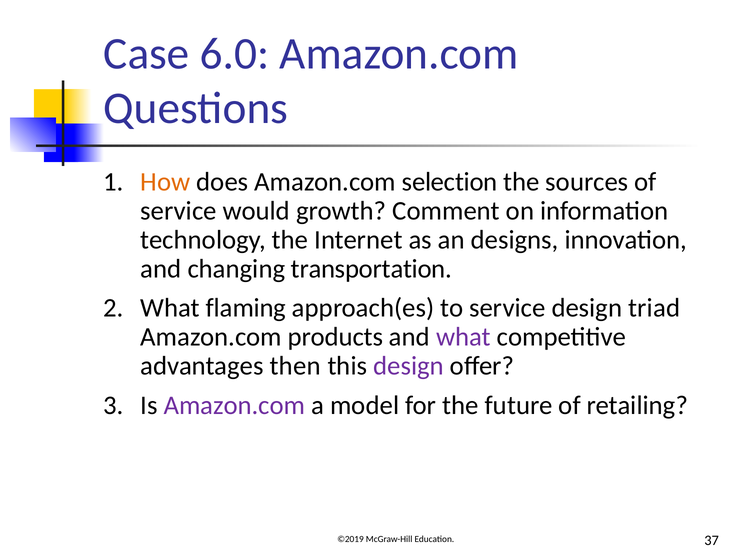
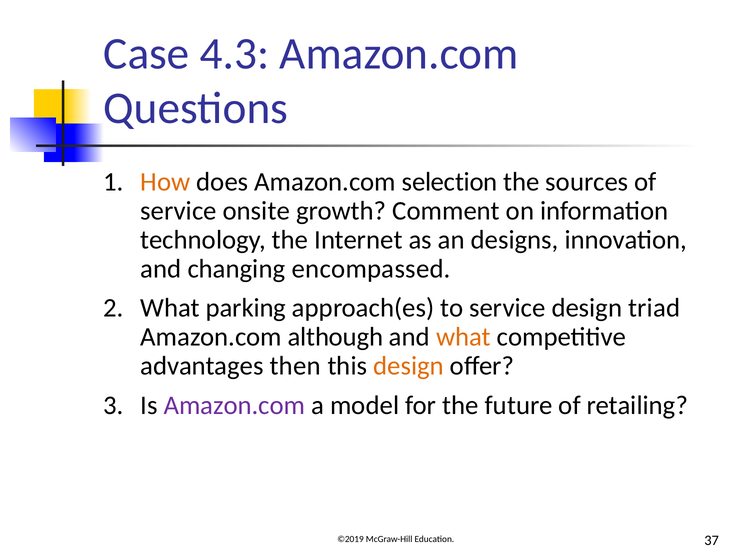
6.0: 6.0 -> 4.3 (234, 54)
would: would -> onsite (256, 211)
transportation: transportation -> encompassed (371, 269)
flaming: flaming -> parking (246, 308)
products: products -> although (335, 337)
what colour: purple -> orange (463, 337)
design colour: purple -> orange (409, 366)
